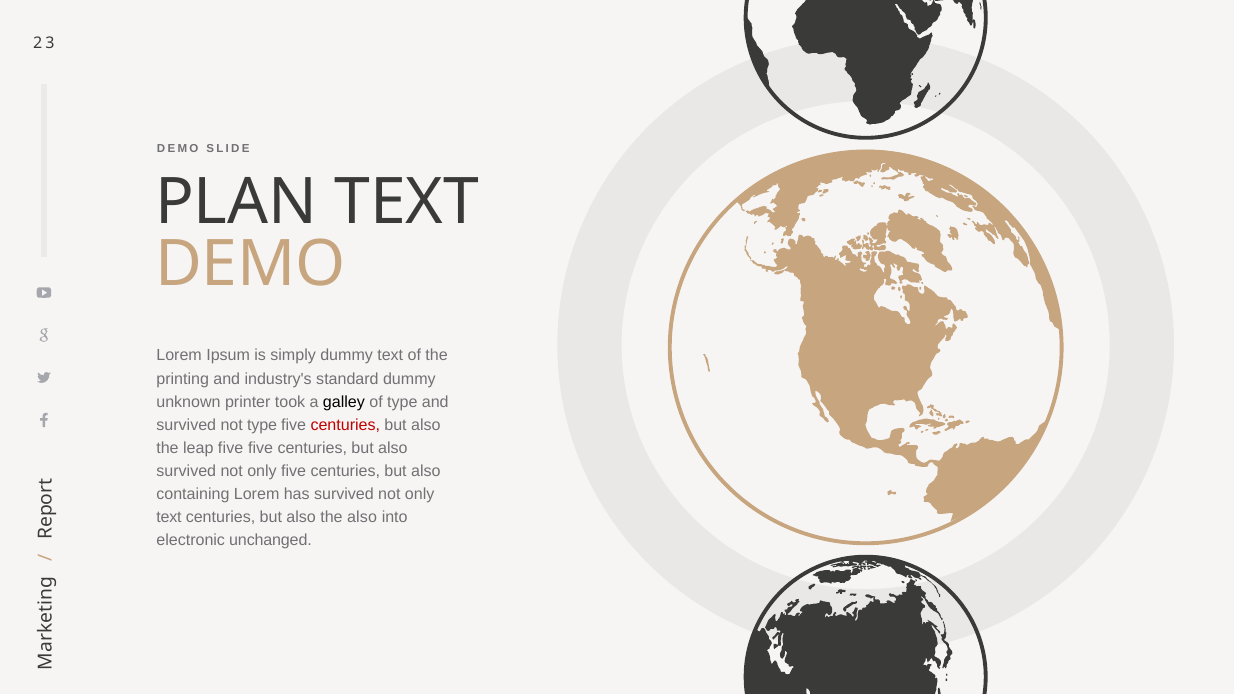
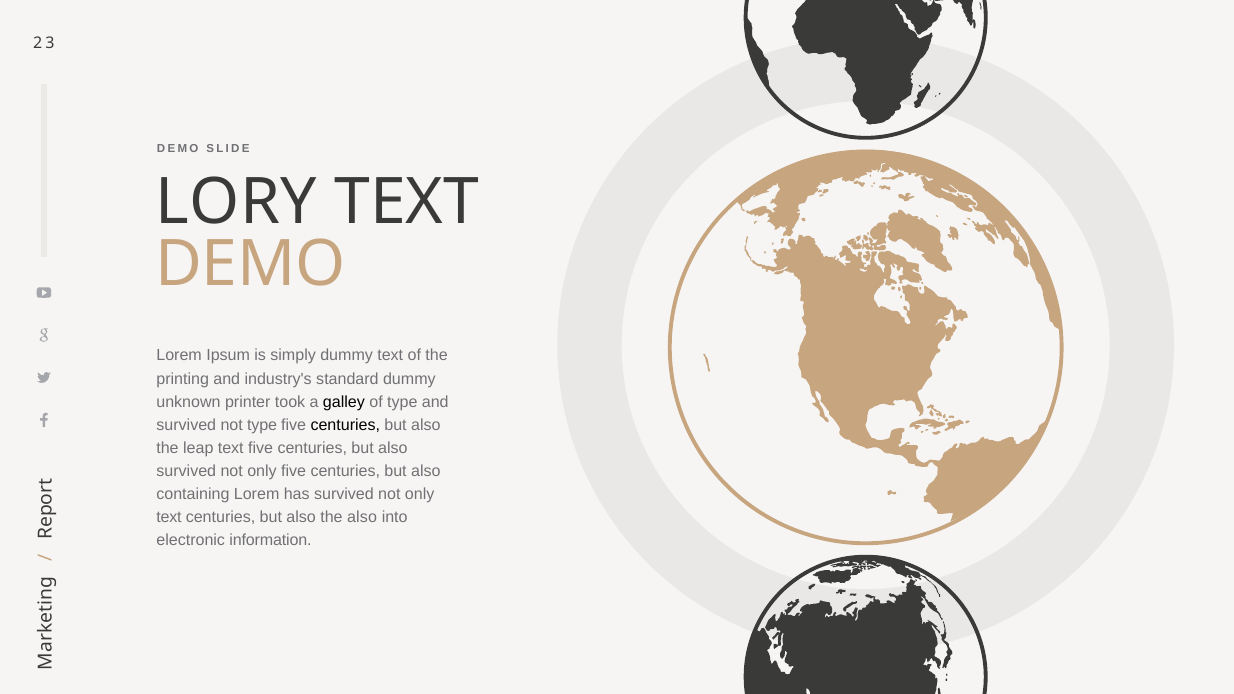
PLAN: PLAN -> LORY (236, 203)
centuries colour: red -> black (345, 425)
leap five: five -> text (231, 448)
unchanged: unchanged -> information (270, 541)
